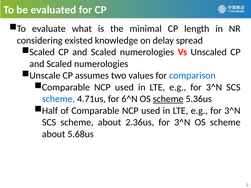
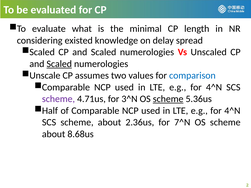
Scaled underline: none -> present (59, 64)
3^N: 3^N -> 4^N (214, 87)
scheme colour: blue -> purple (58, 99)
6^N: 6^N -> 3^N (130, 99)
3^N: 3^N -> 4^N (232, 111)
2.36us for 3^N: 3^N -> 7^N (182, 123)
5.68us: 5.68us -> 8.68us (81, 134)
